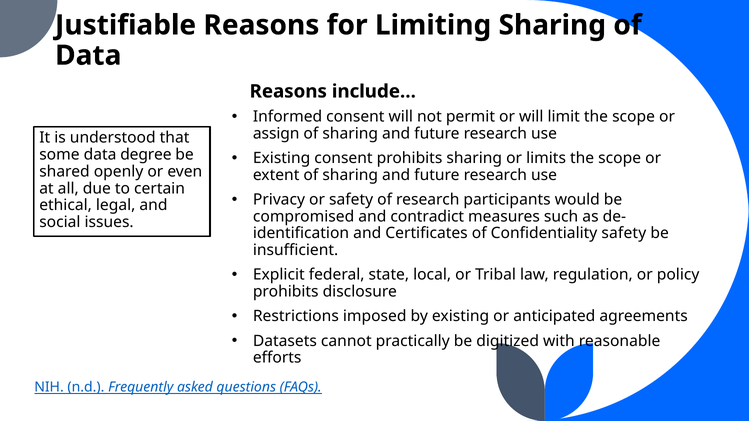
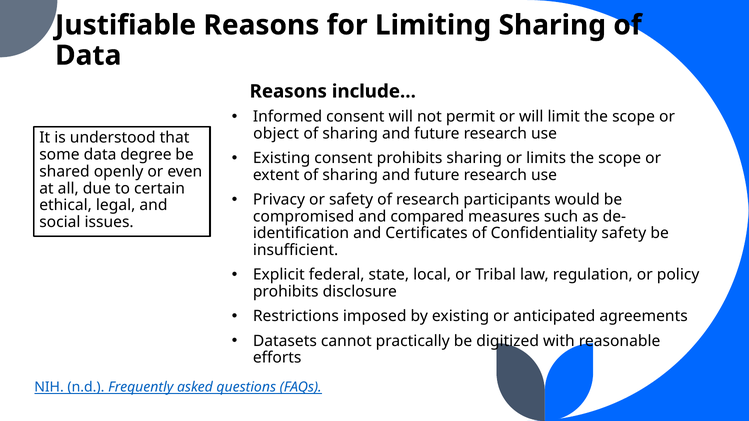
assign: assign -> object (276, 134)
contradict: contradict -> compared (427, 217)
